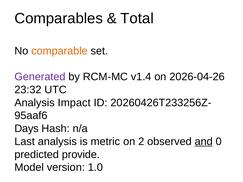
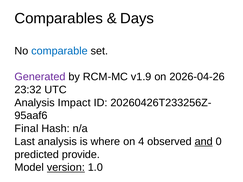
Total: Total -> Days (137, 18)
comparable colour: orange -> blue (60, 51)
v1.4: v1.4 -> v1.9 (141, 77)
Days: Days -> Final (26, 129)
metric: metric -> where (105, 142)
2: 2 -> 4 (141, 142)
version underline: none -> present (66, 168)
